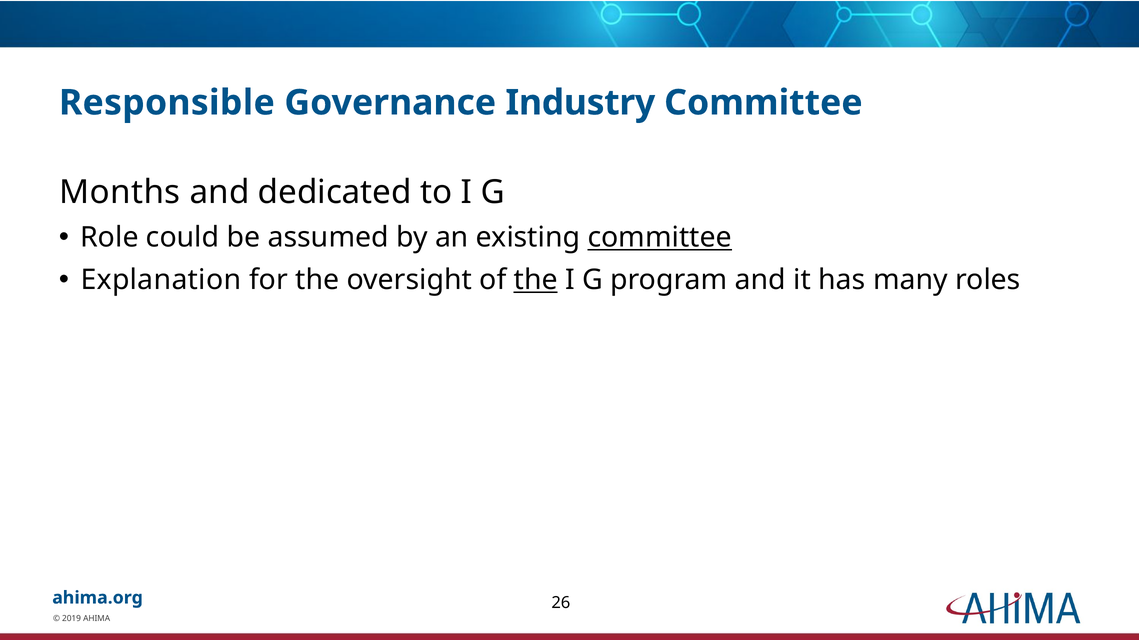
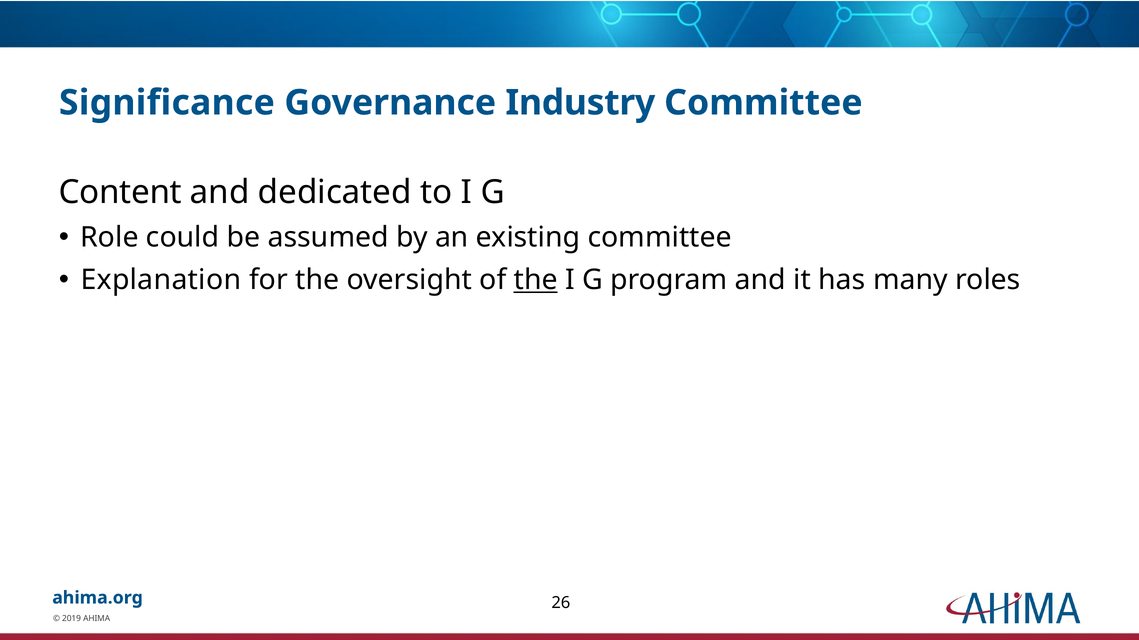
Responsible: Responsible -> Significance (167, 103)
Months: Months -> Content (120, 193)
committee underline: present -> none (660, 238)
